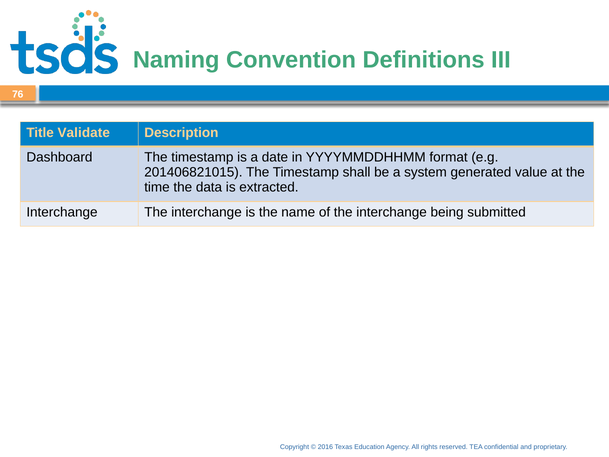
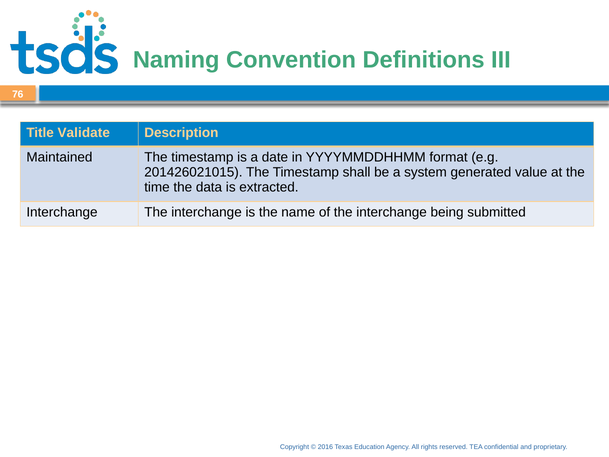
Dashboard: Dashboard -> Maintained (59, 157)
201406821015: 201406821015 -> 201426021015 (193, 172)
